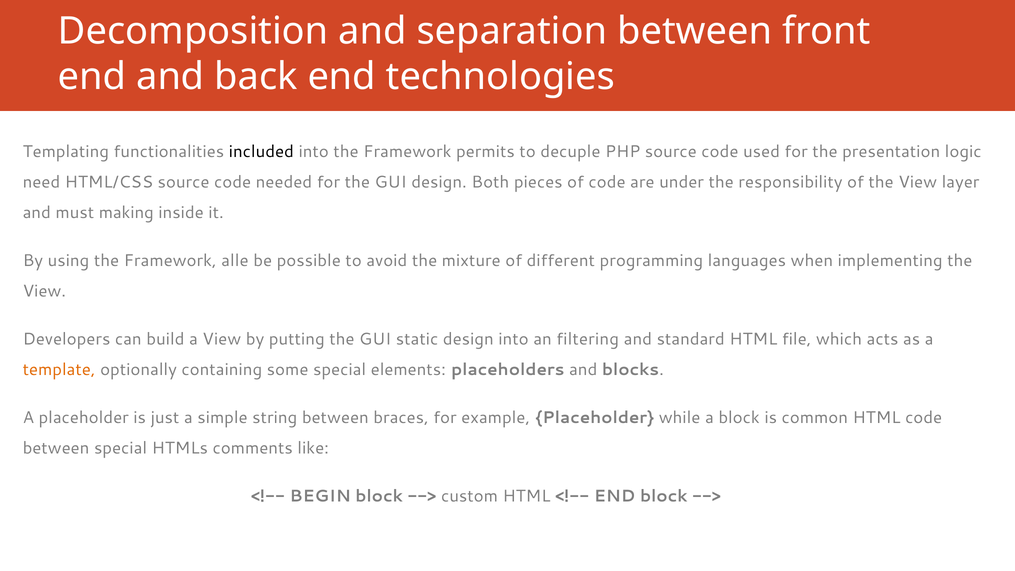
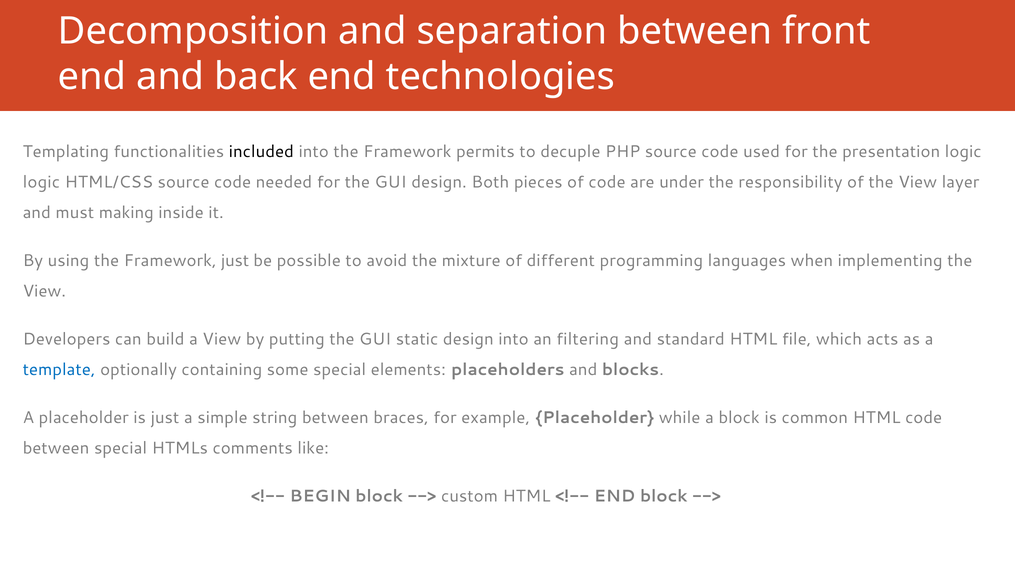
need: need -> logic (41, 182)
Framework alle: alle -> just (235, 261)
template colour: orange -> blue (59, 370)
